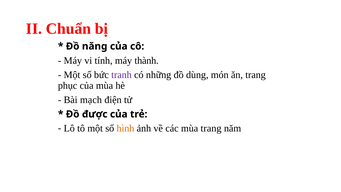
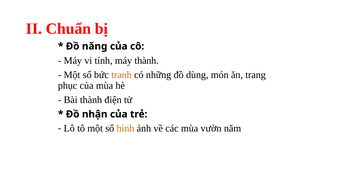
tranh colour: purple -> orange (121, 75)
Bài mạch: mạch -> thành (91, 100)
được: được -> nhận (95, 114)
mùa trang: trang -> vườn (211, 128)
